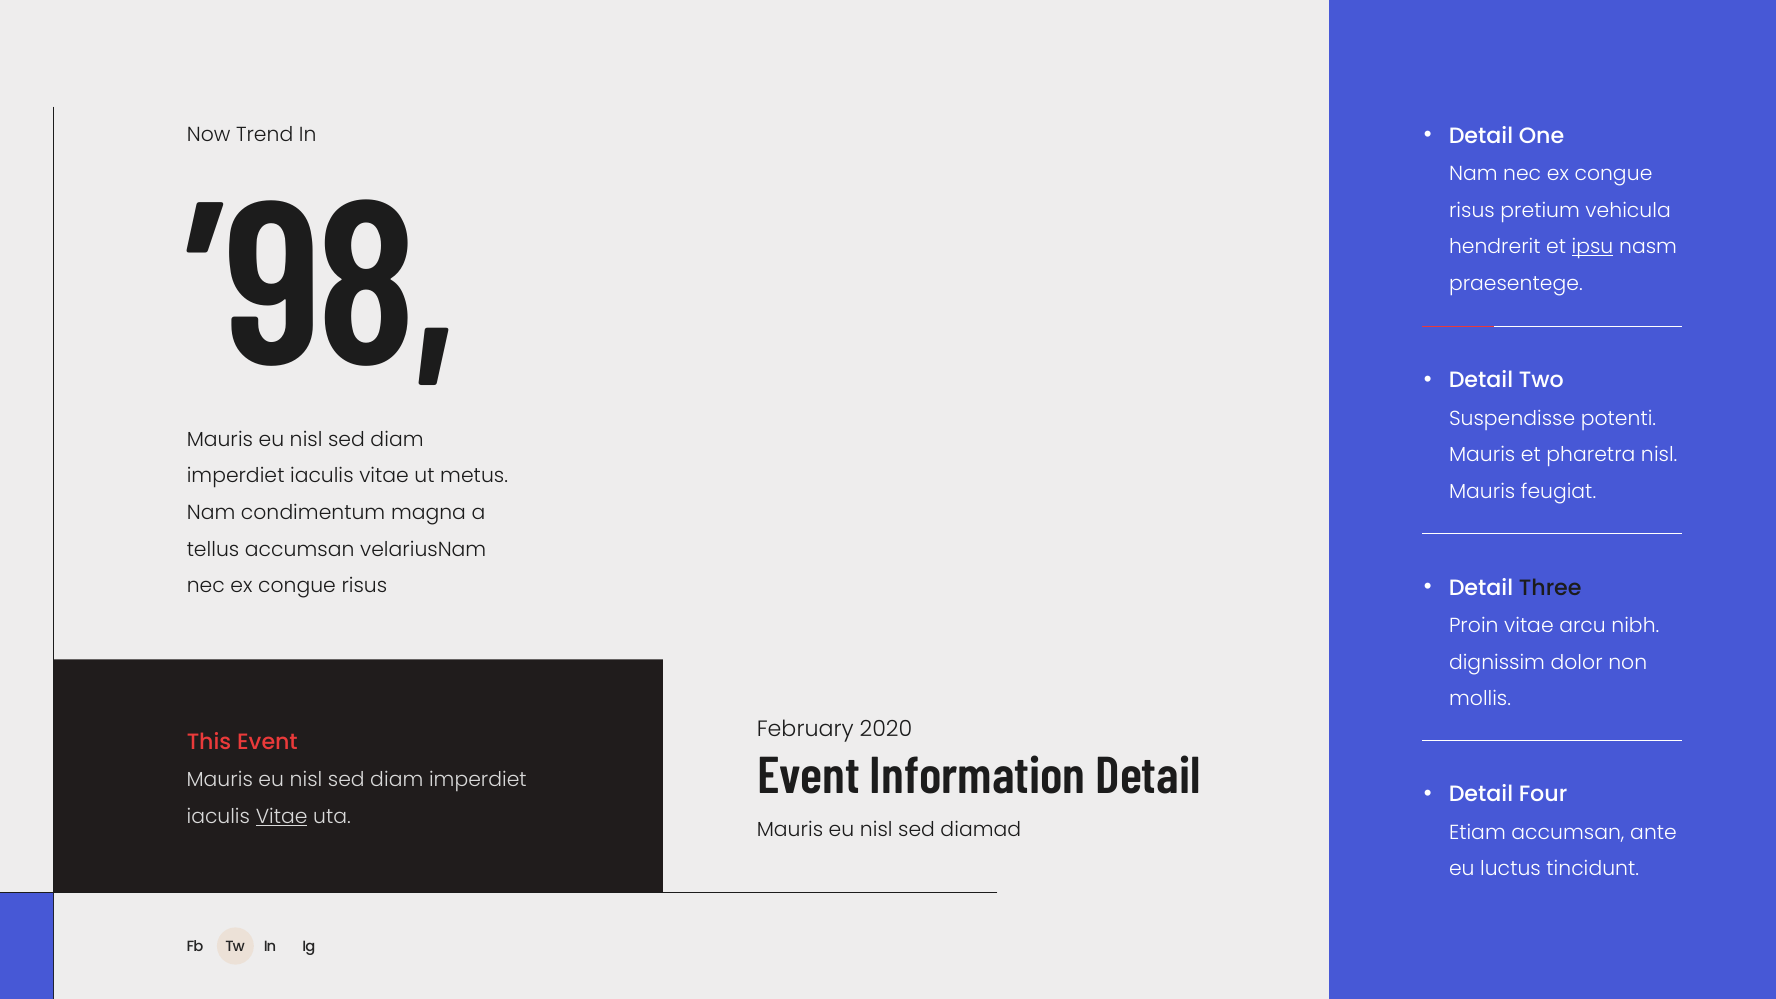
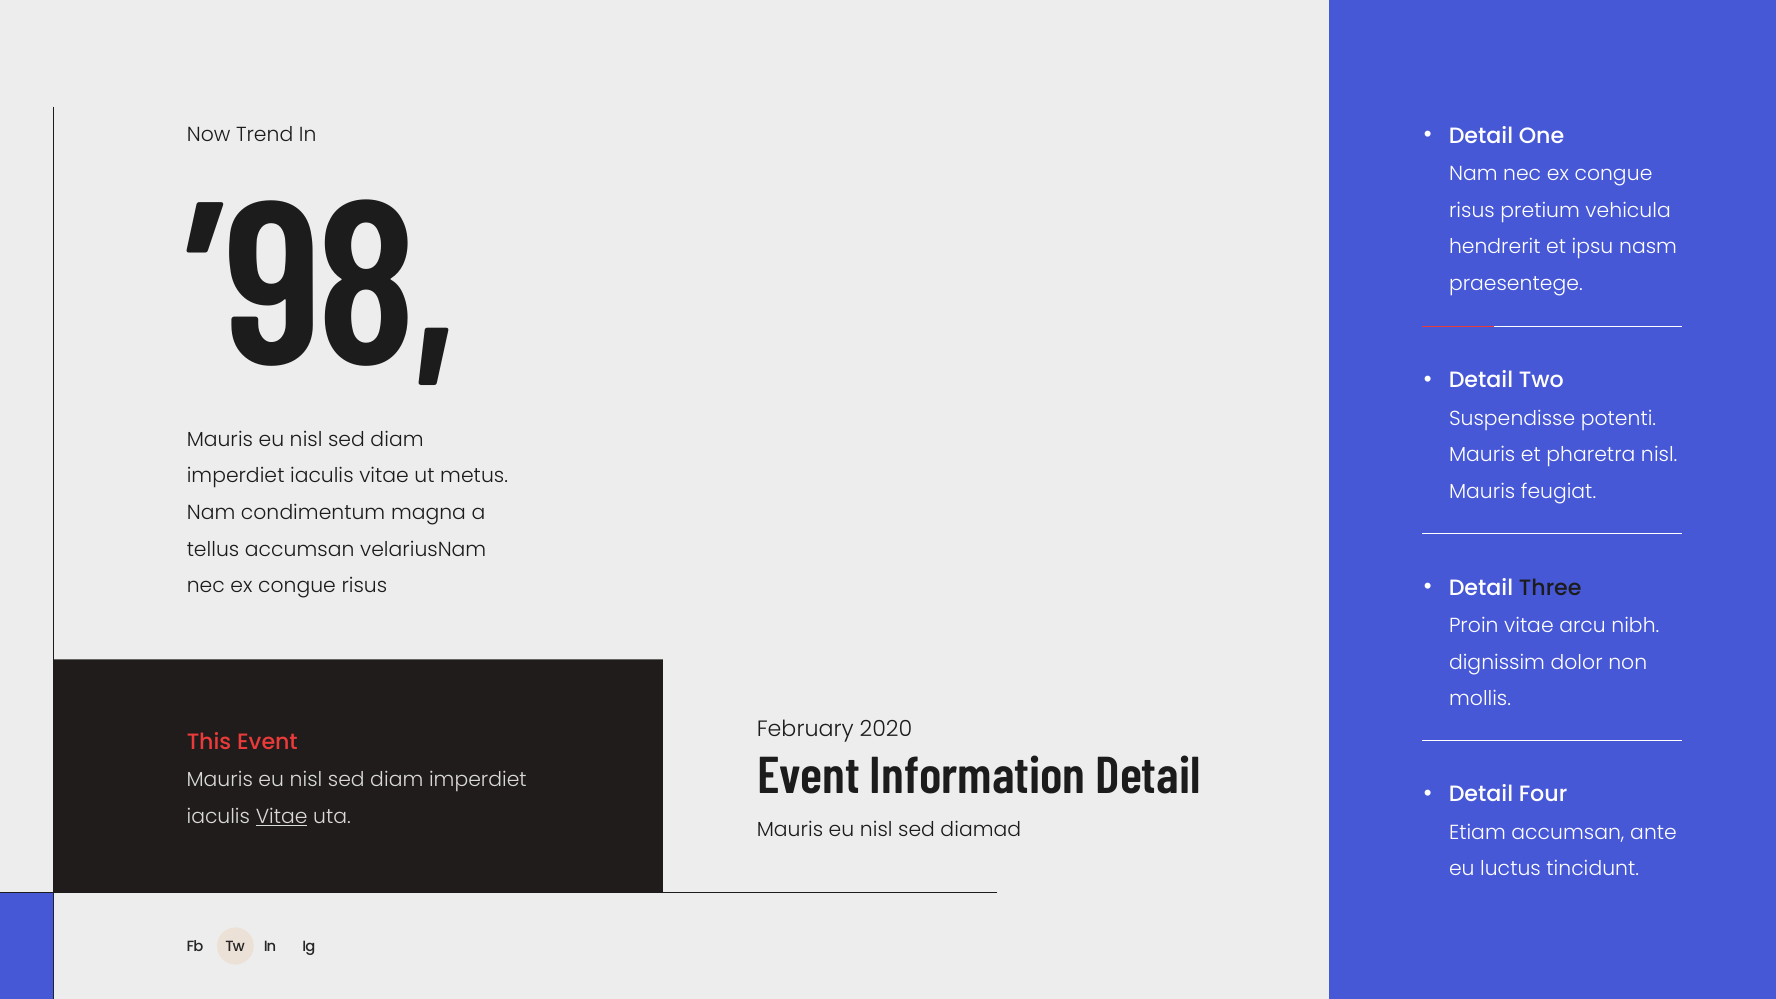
ipsu underline: present -> none (1593, 247)
